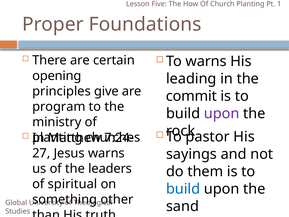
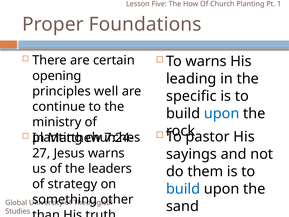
give: give -> well (106, 91)
commit: commit -> specific (191, 96)
program: program -> continue (59, 107)
upon colour: purple -> blue (222, 113)
spiritual: spiritual -> strategy (72, 184)
